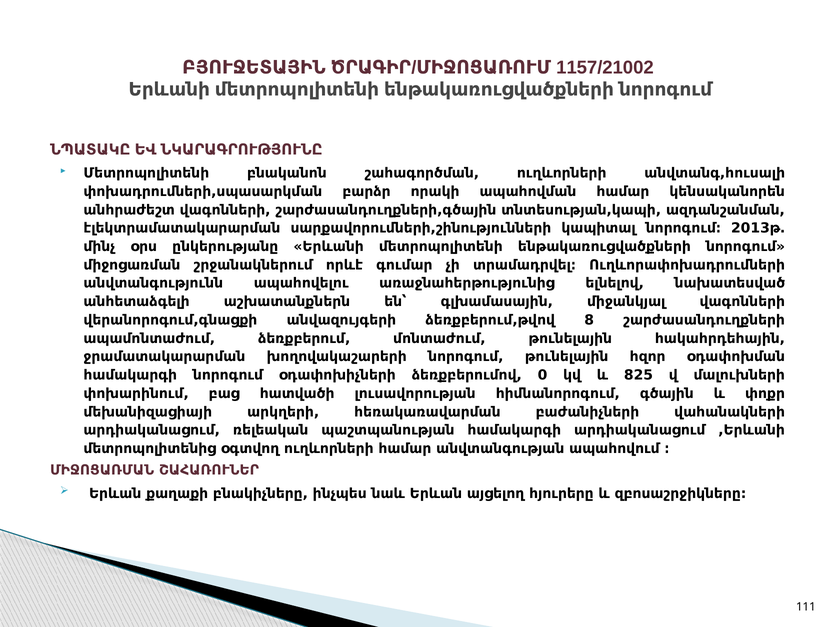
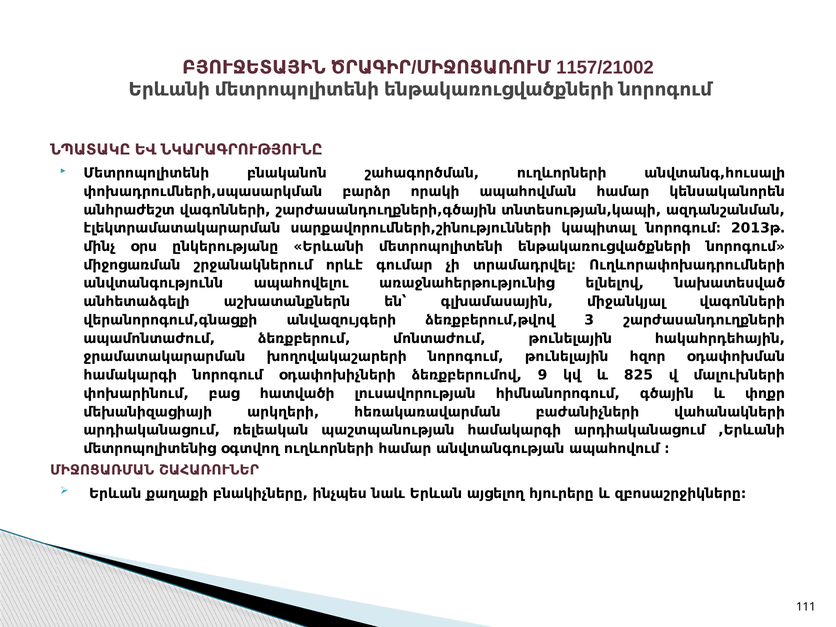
8: 8 -> 3 (589, 320)
0: 0 -> 9 (543, 375)
